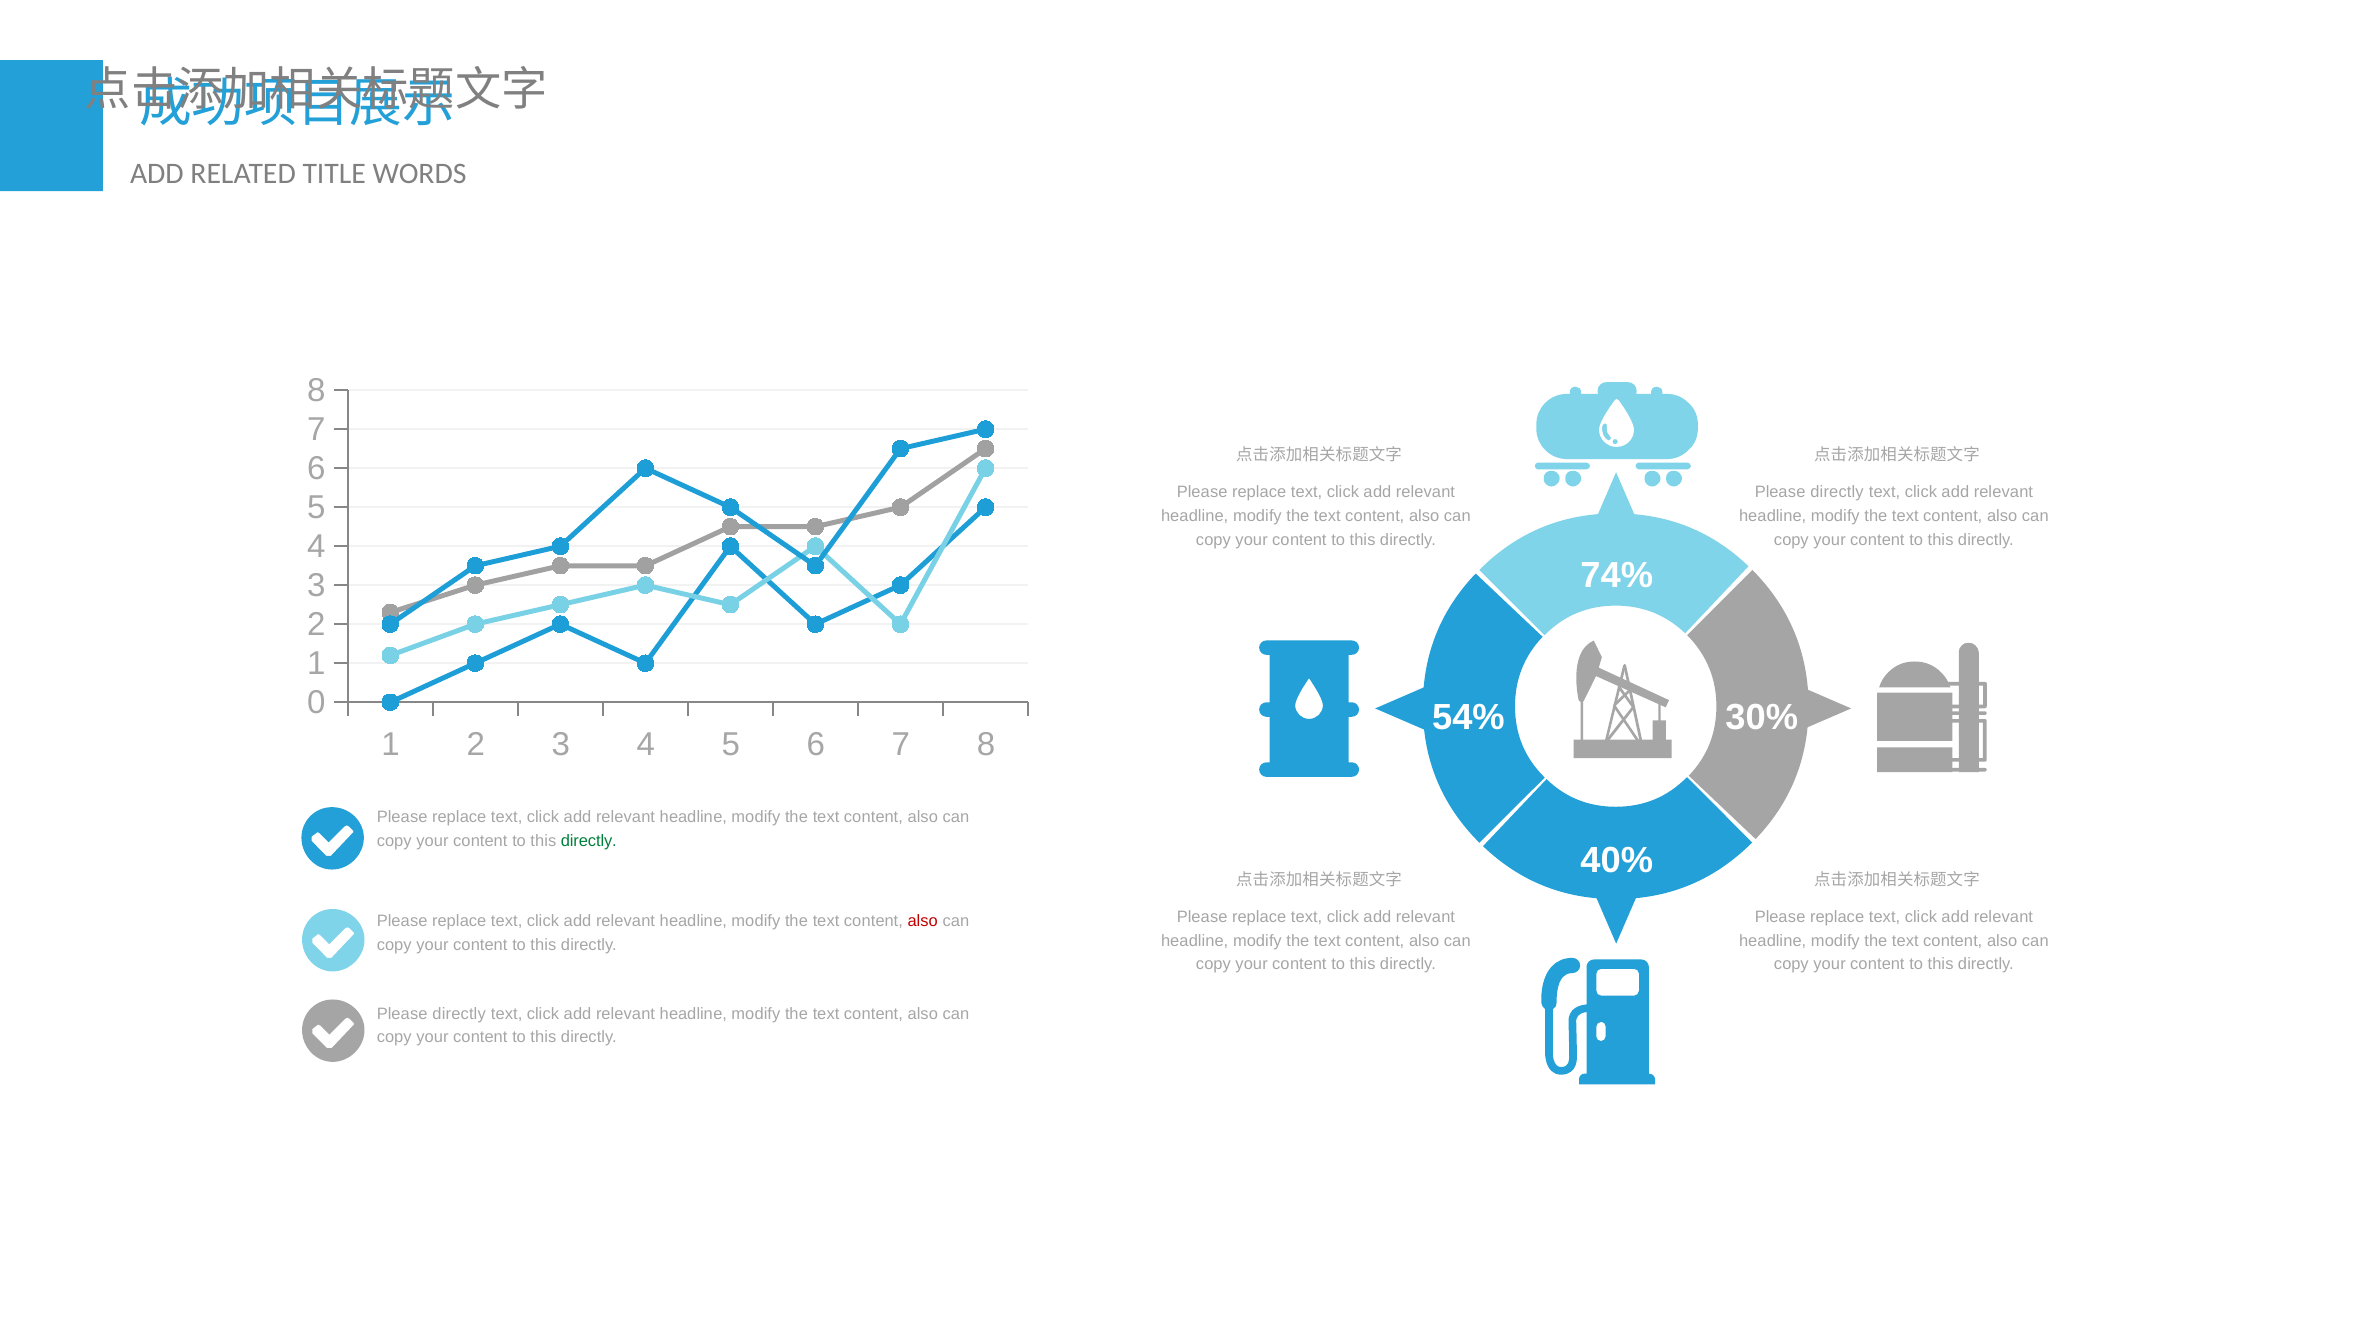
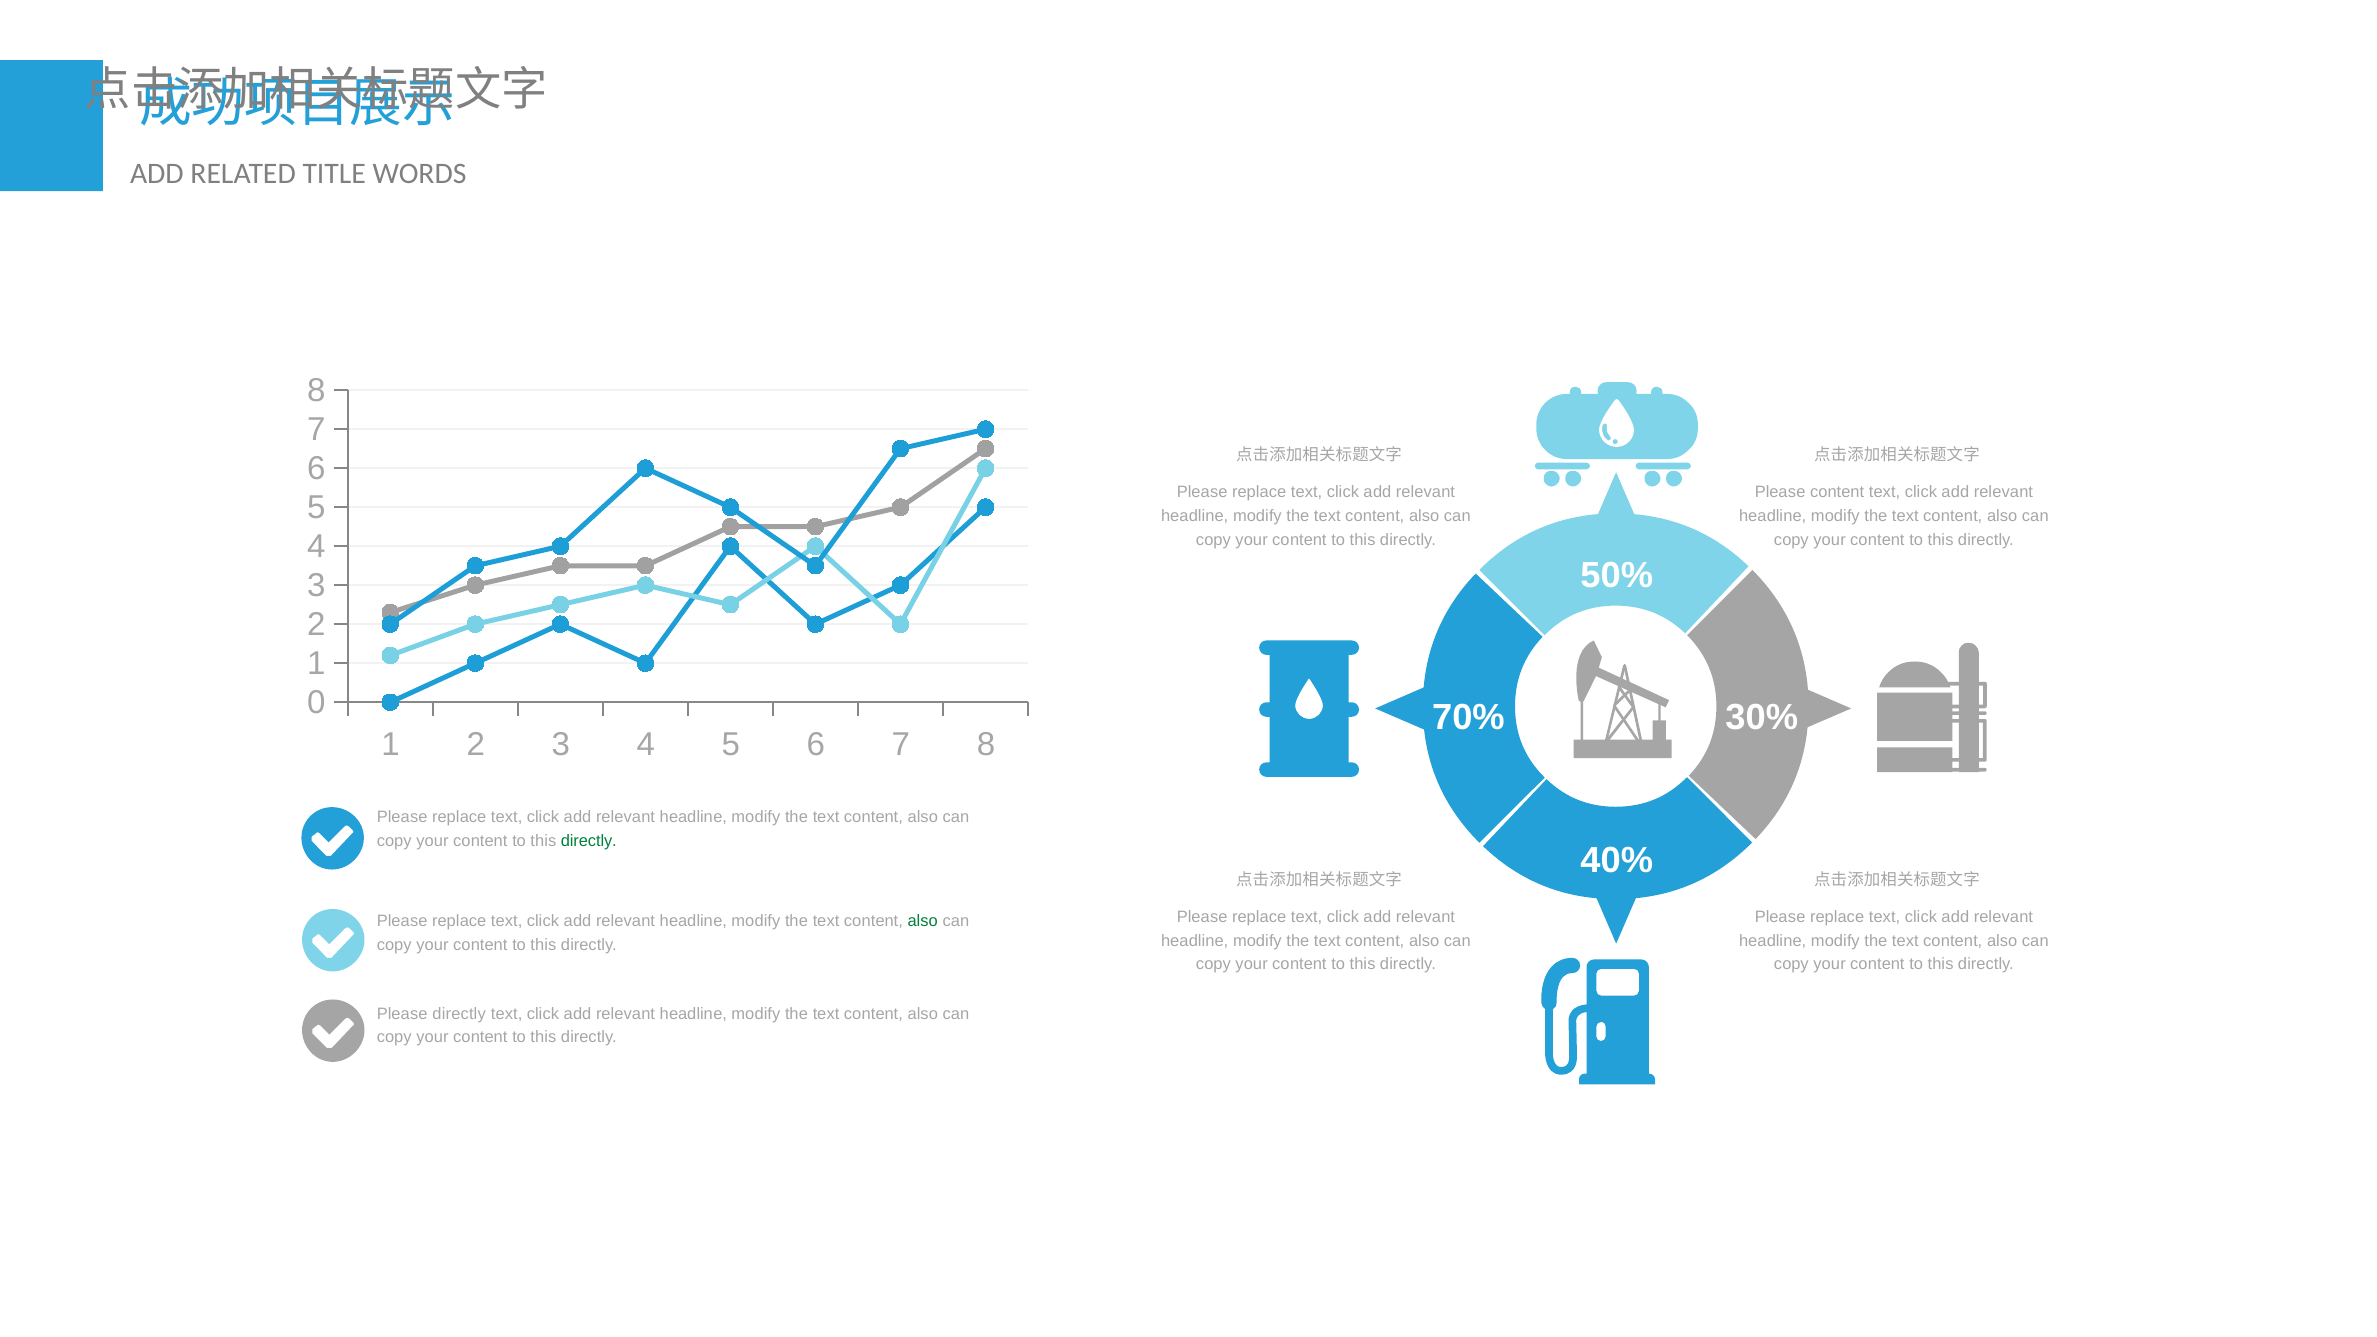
directly: directly -> content (1837, 493)
74%: 74% -> 50% (1617, 576)
54%: 54% -> 70% (1468, 718)
also colour: red -> green (923, 922)
